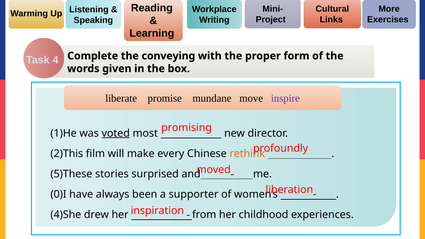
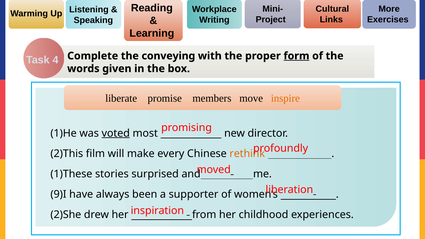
form underline: none -> present (296, 56)
mundane: mundane -> members (212, 98)
inspire colour: purple -> orange (285, 98)
5)These: 5)These -> 1)These (71, 174)
0)I: 0)I -> 9)I (58, 194)
4)She: 4)She -> 2)She (66, 215)
